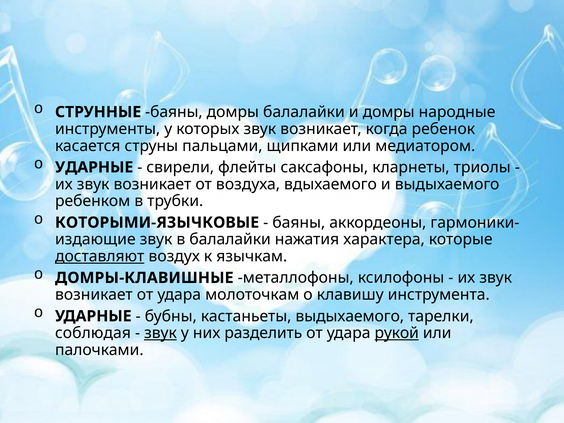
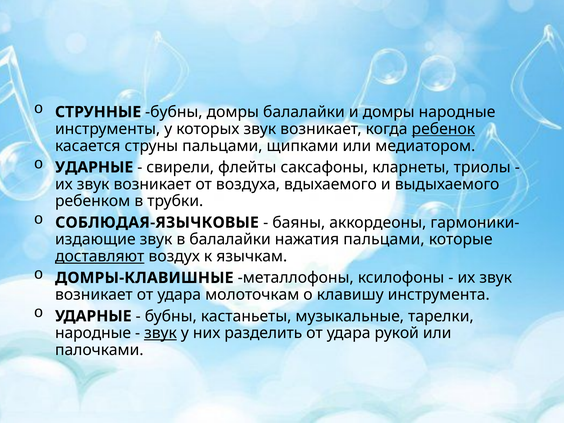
СТРУННЫЕ баяны: баяны -> бубны (174, 112)
ребенок underline: none -> present (443, 129)
КОТОРЫМИ-ЯЗЫЧКОВЫЕ: КОТОРЫМИ-ЯЗЫЧКОВЫЕ -> СОБЛЮДАЯ-ЯЗЫЧКОВЫЕ (157, 223)
нажатия характера: характера -> пальцами (384, 239)
кастаньеты выдыхаемого: выдыхаемого -> музыкальные (350, 316)
соблюдая: соблюдая -> народные (93, 333)
рукой underline: present -> none (397, 333)
